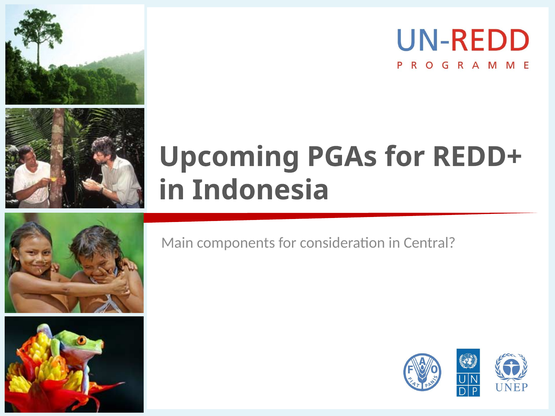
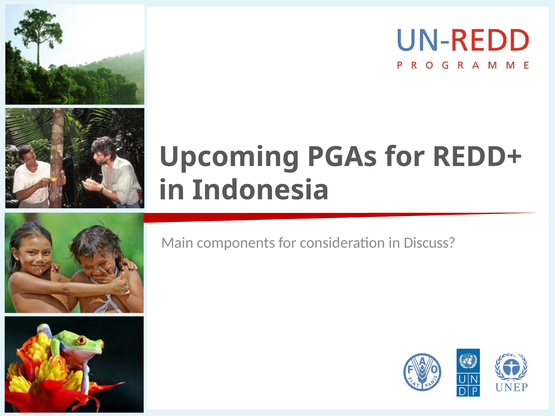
Central: Central -> Discuss (430, 243)
